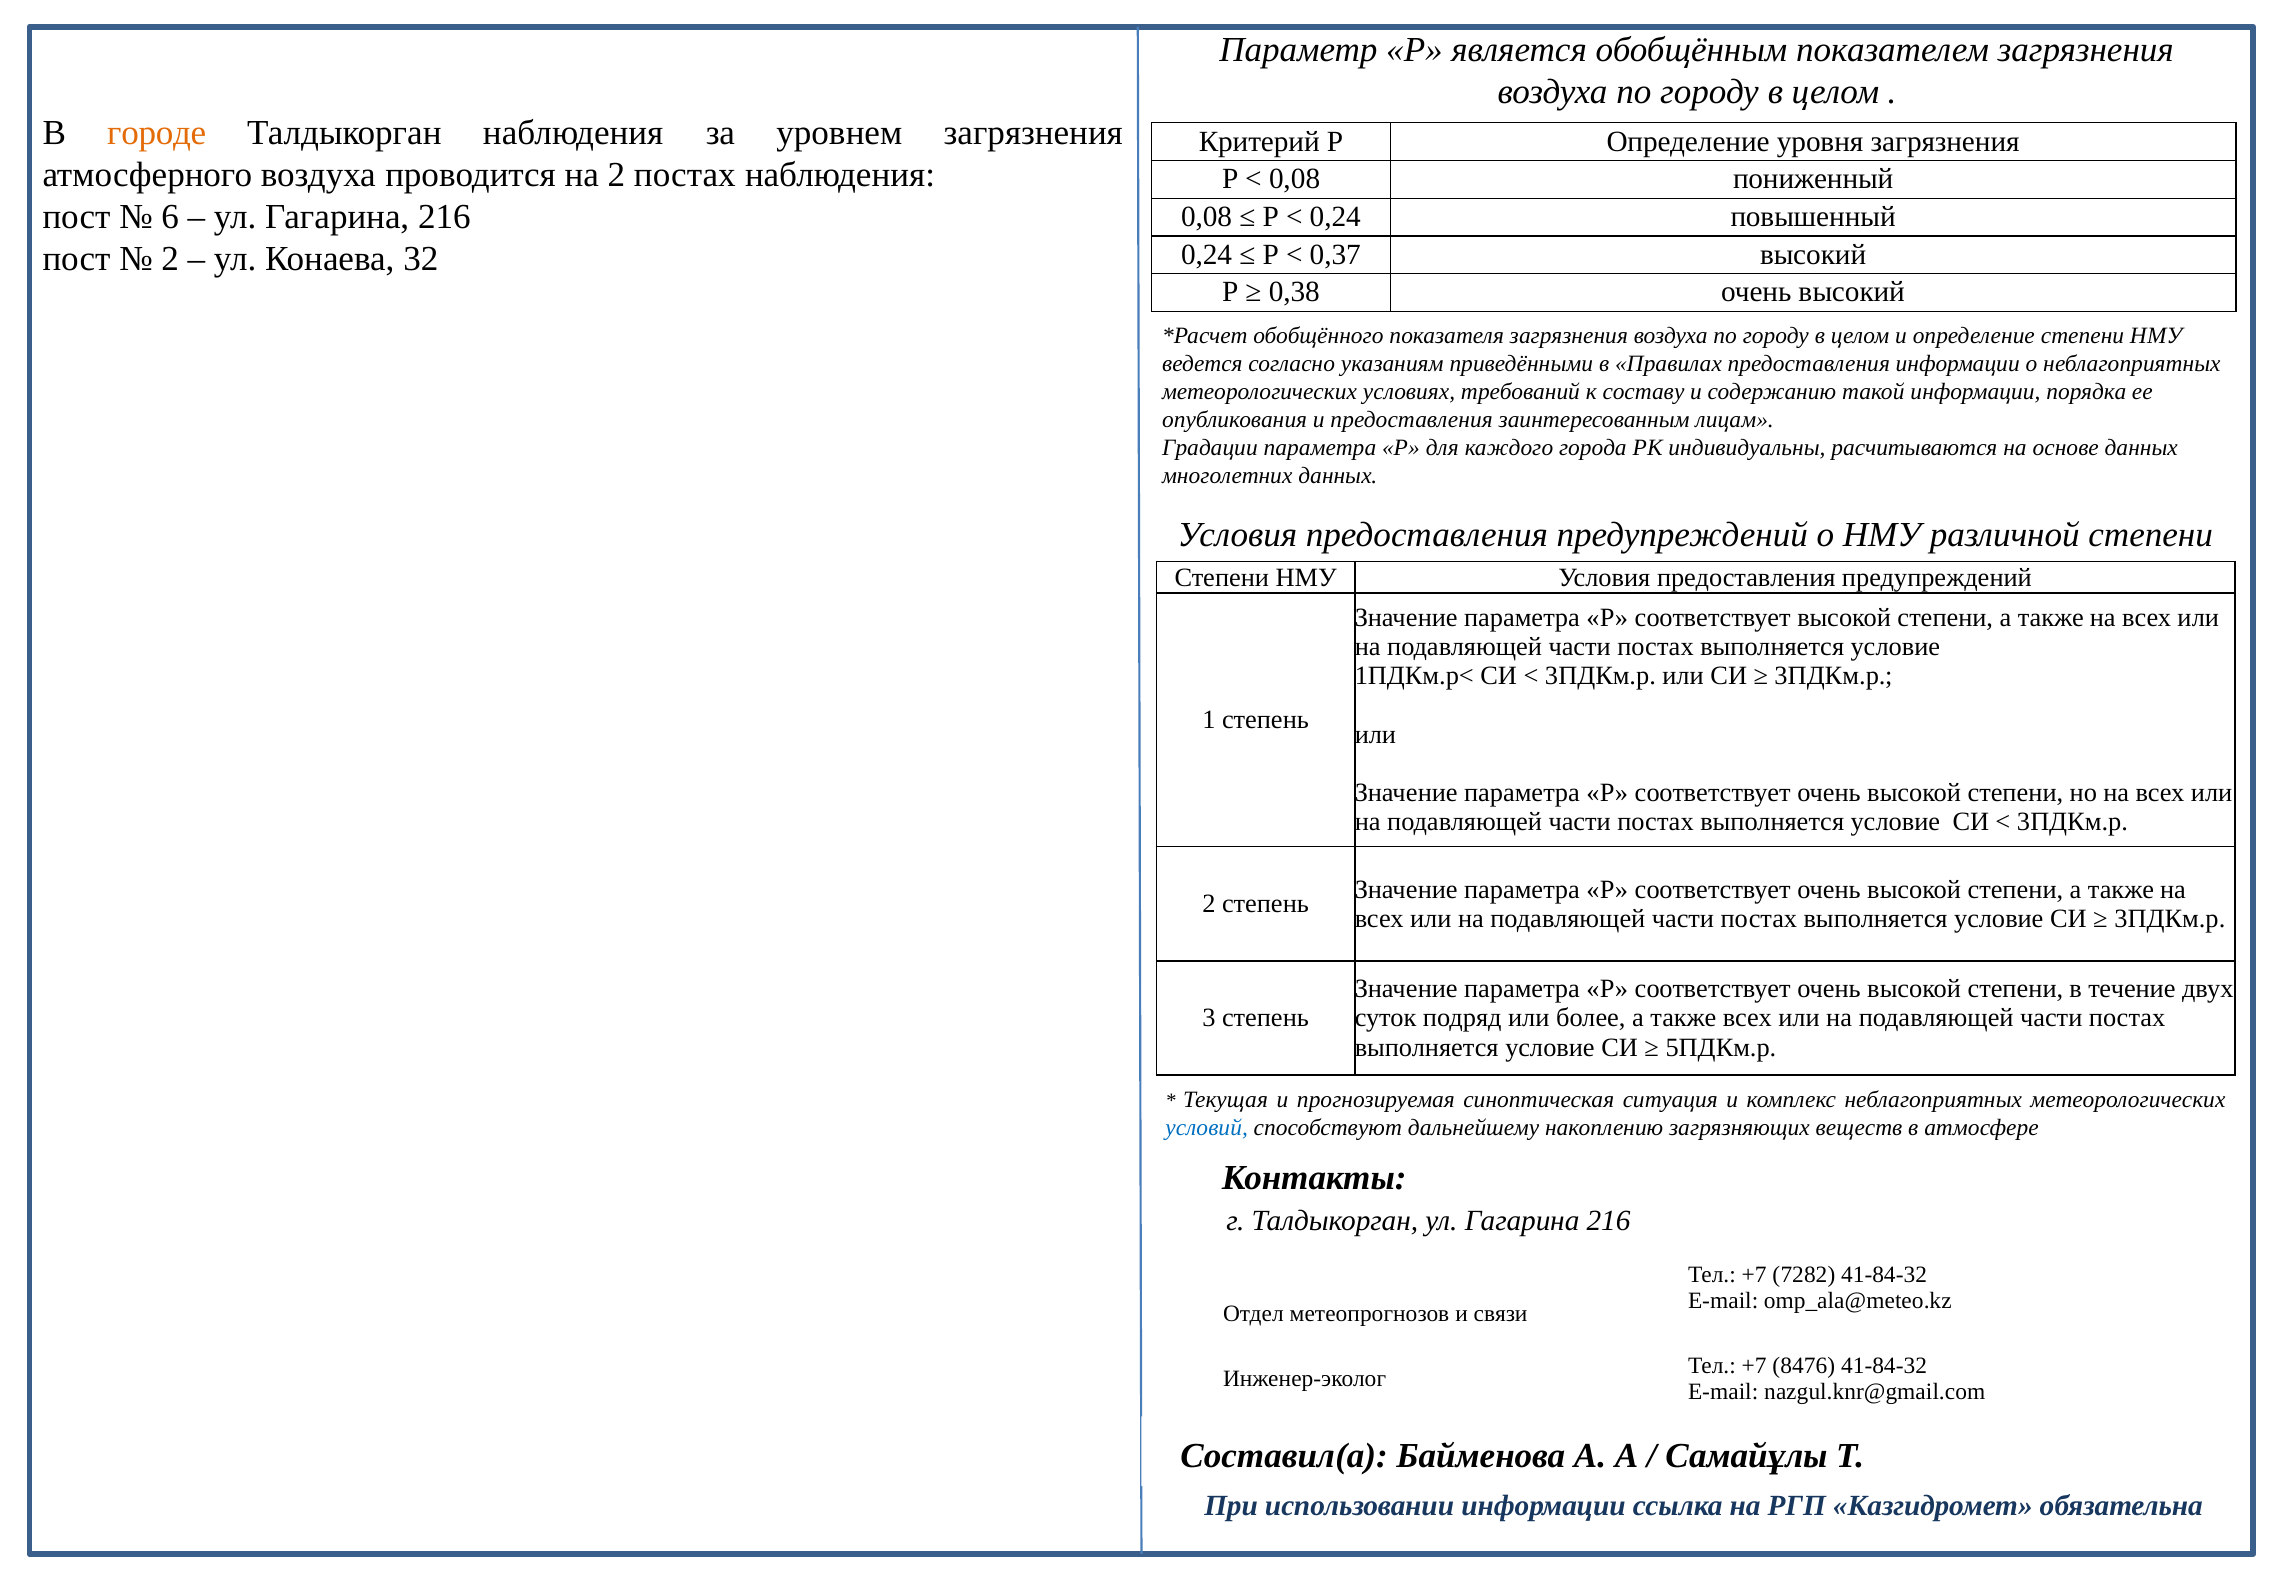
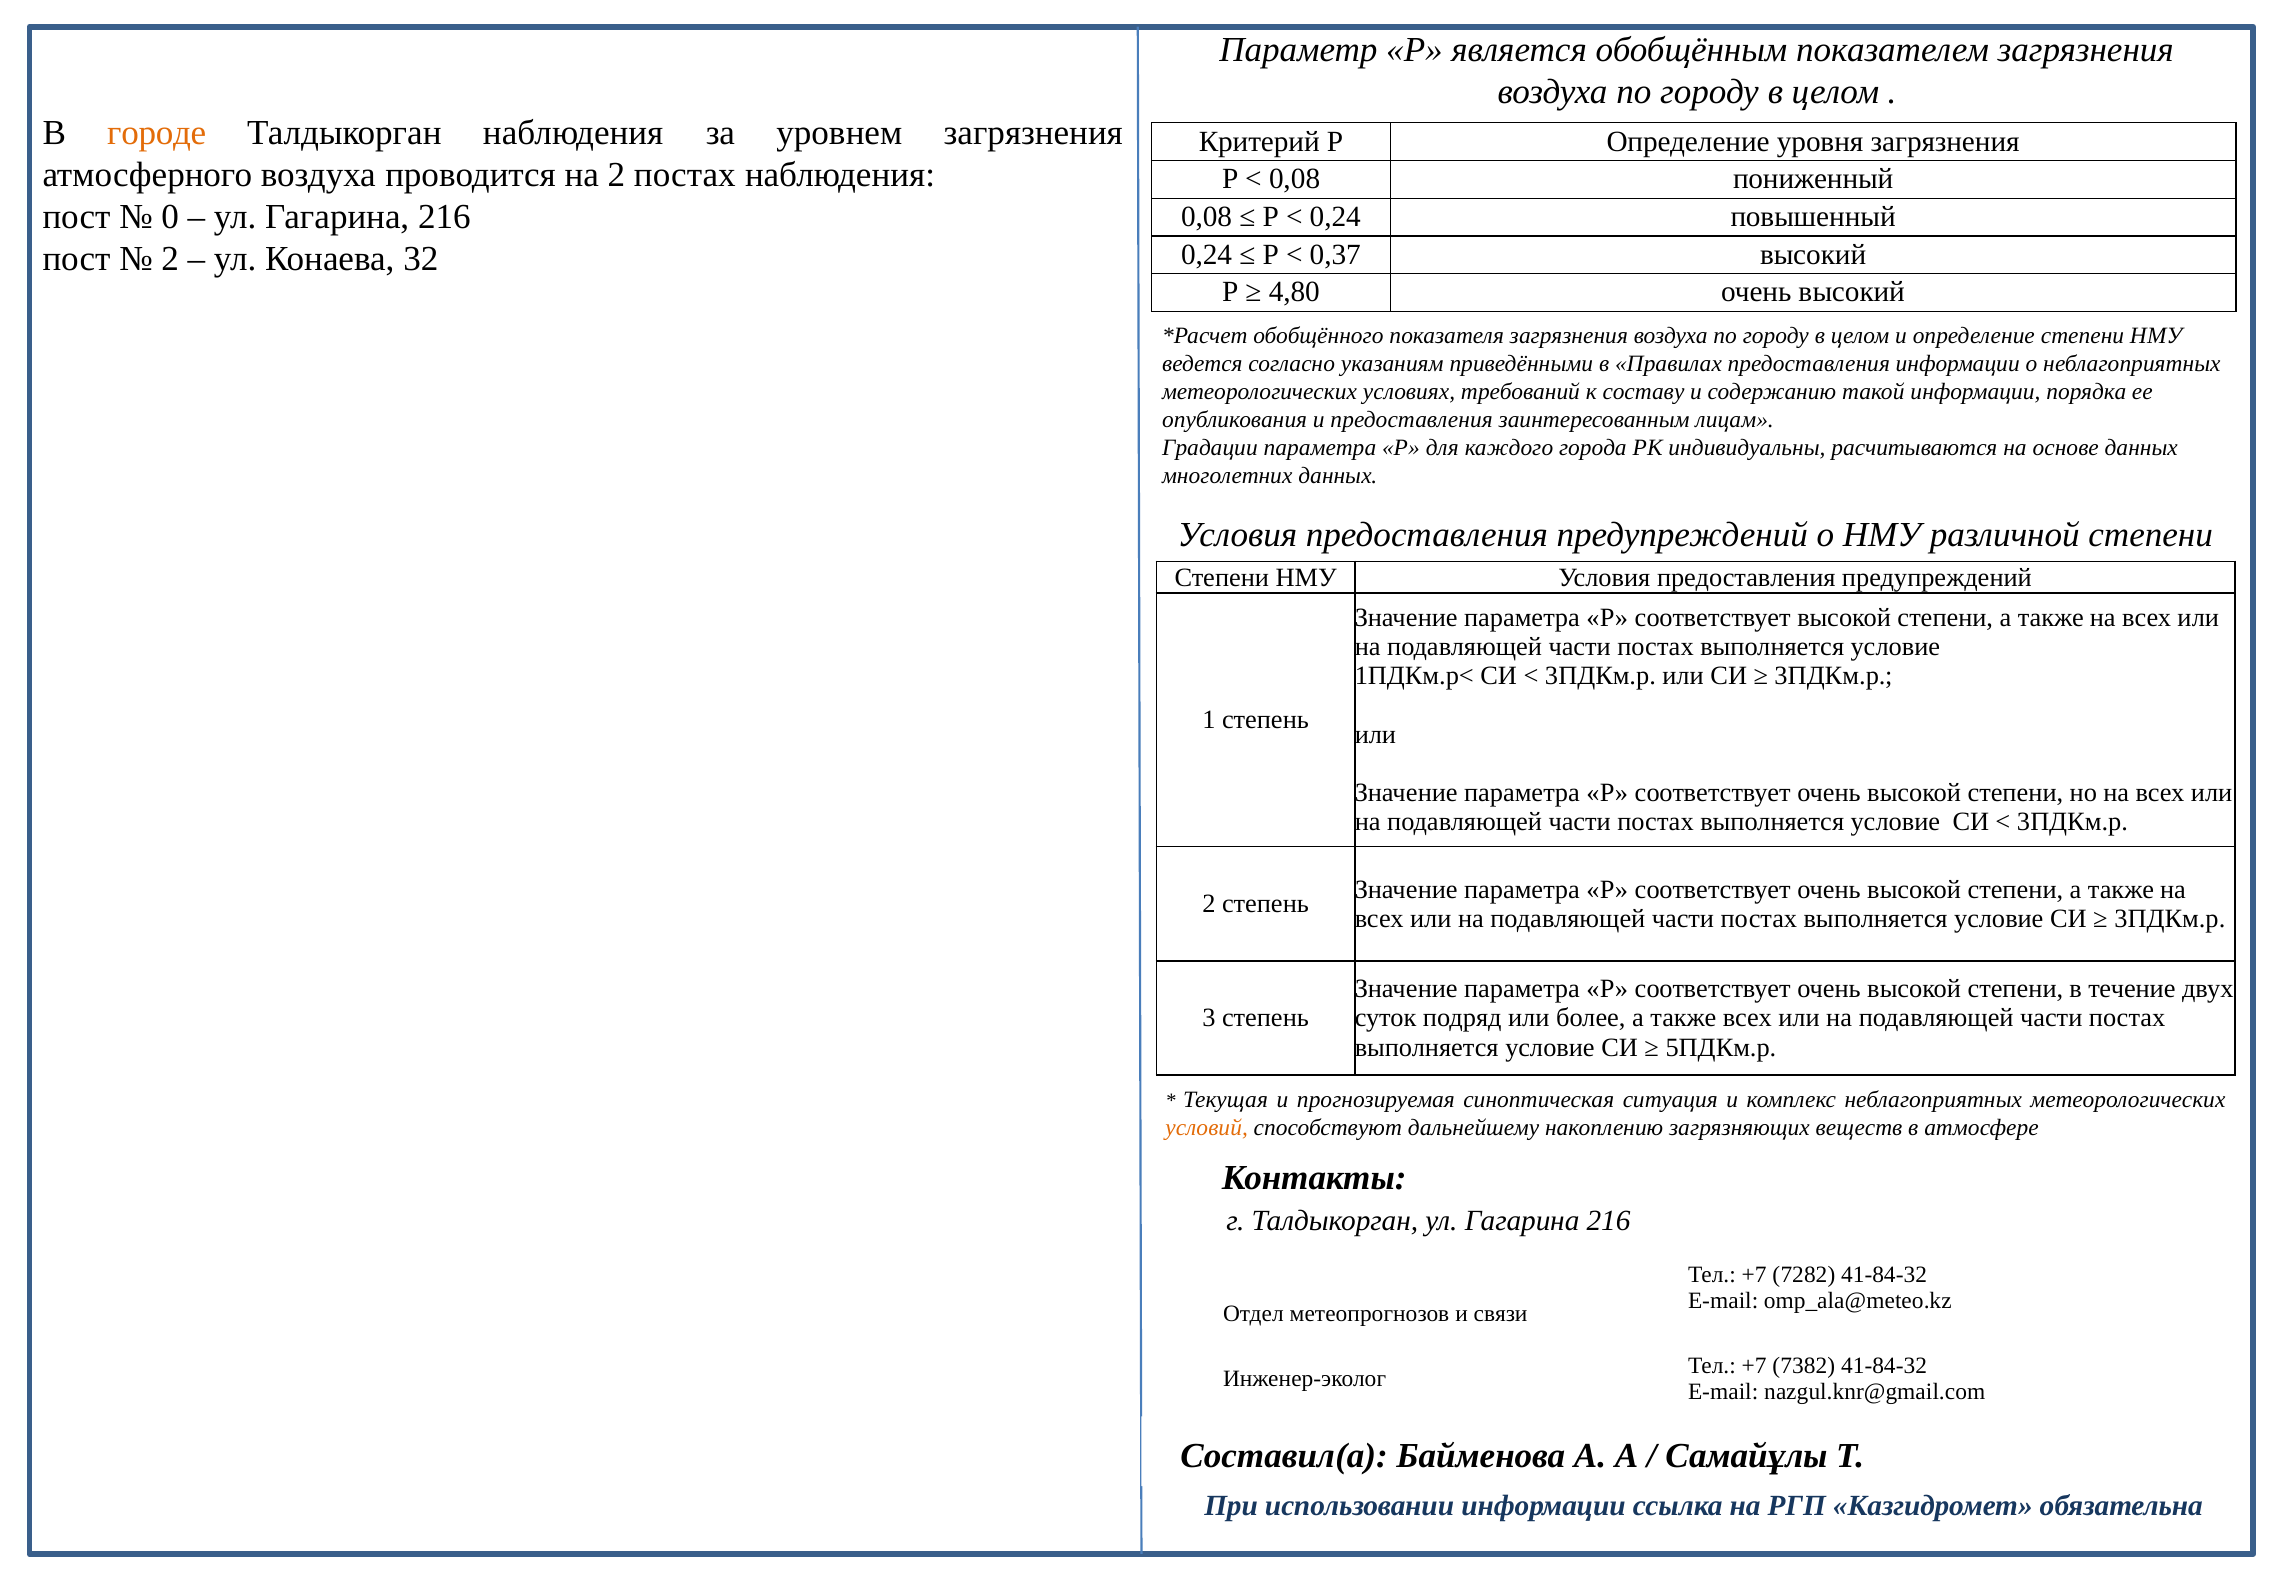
6: 6 -> 0 (170, 217)
0,38: 0,38 -> 4,80 (1294, 292)
условий colour: blue -> orange (1207, 1128)
8476: 8476 -> 7382 (1804, 1365)
